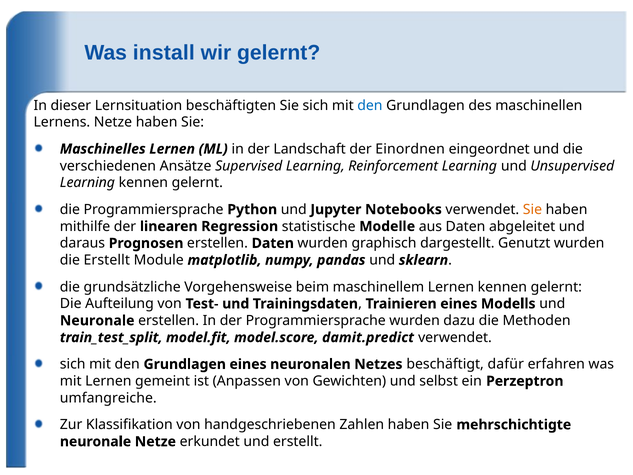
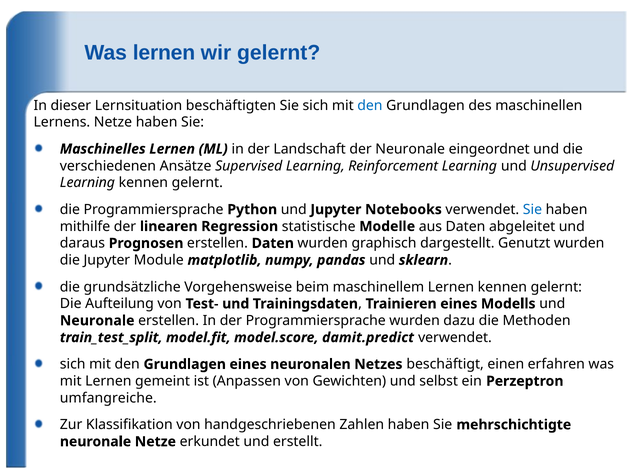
Was install: install -> lernen (164, 53)
der Einordnen: Einordnen -> Neuronale (410, 149)
Sie colour: orange -> blue (532, 209)
die Erstellt: Erstellt -> Jupyter (107, 260)
dafür: dafür -> einen (506, 364)
